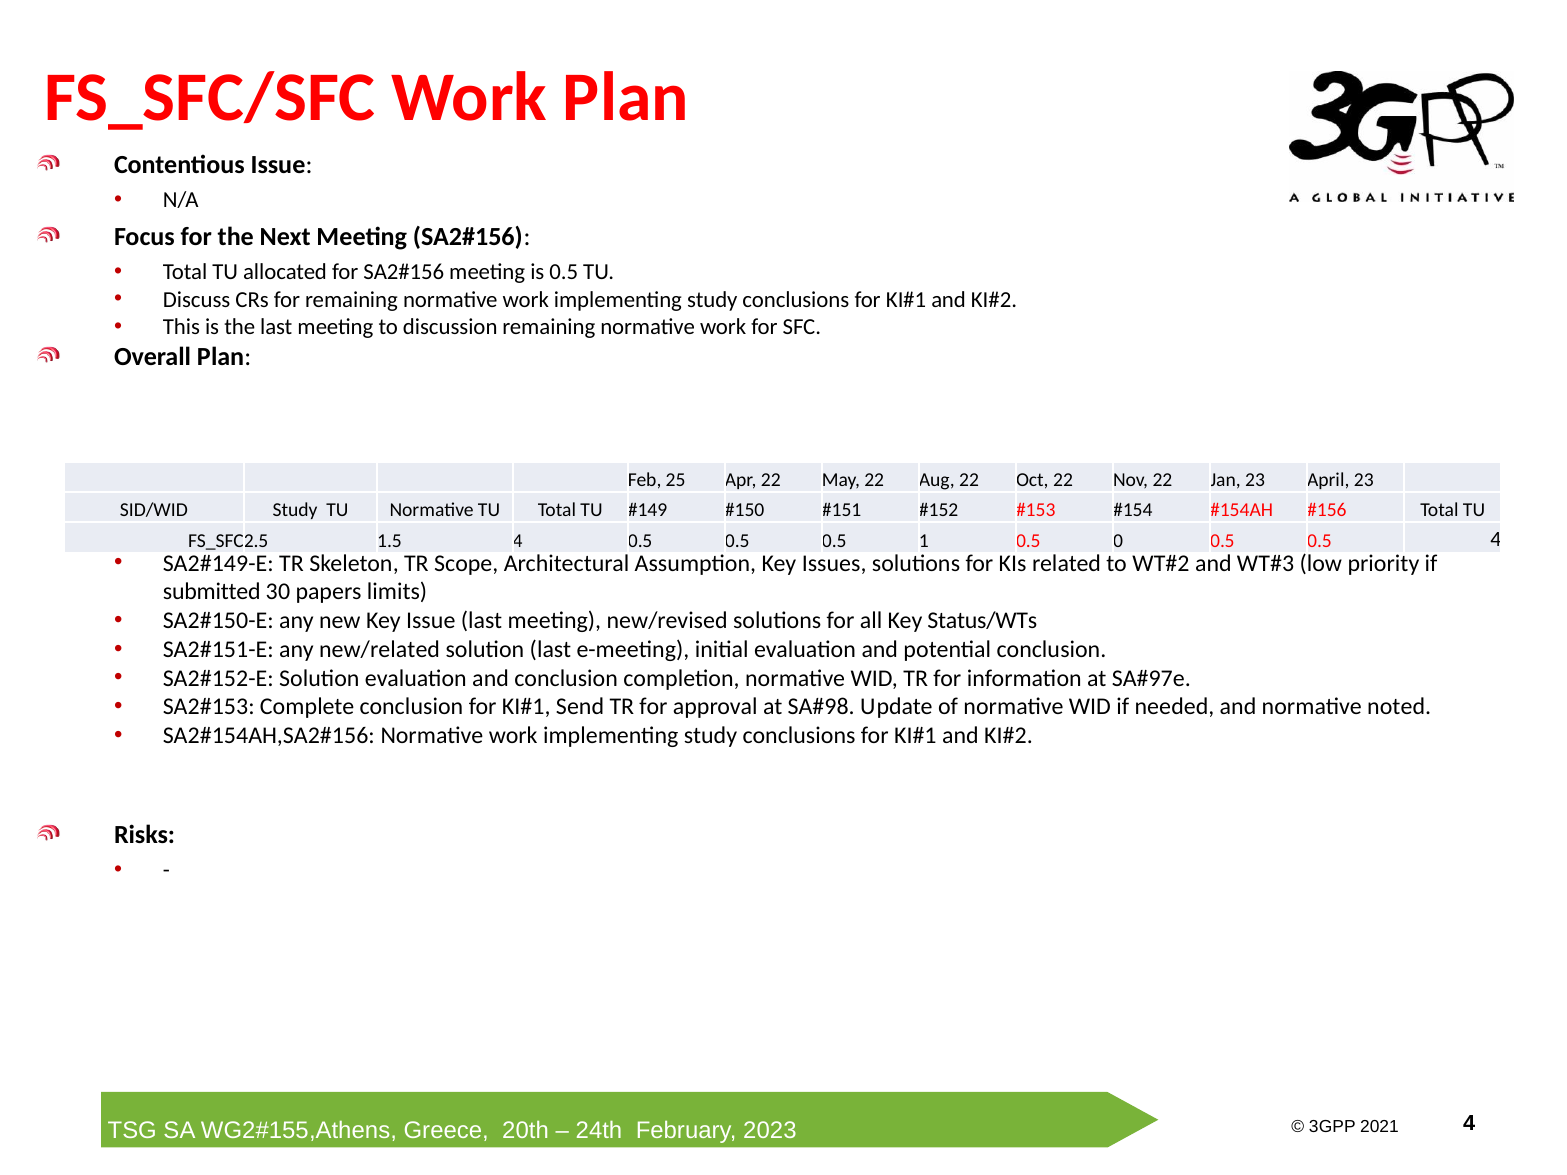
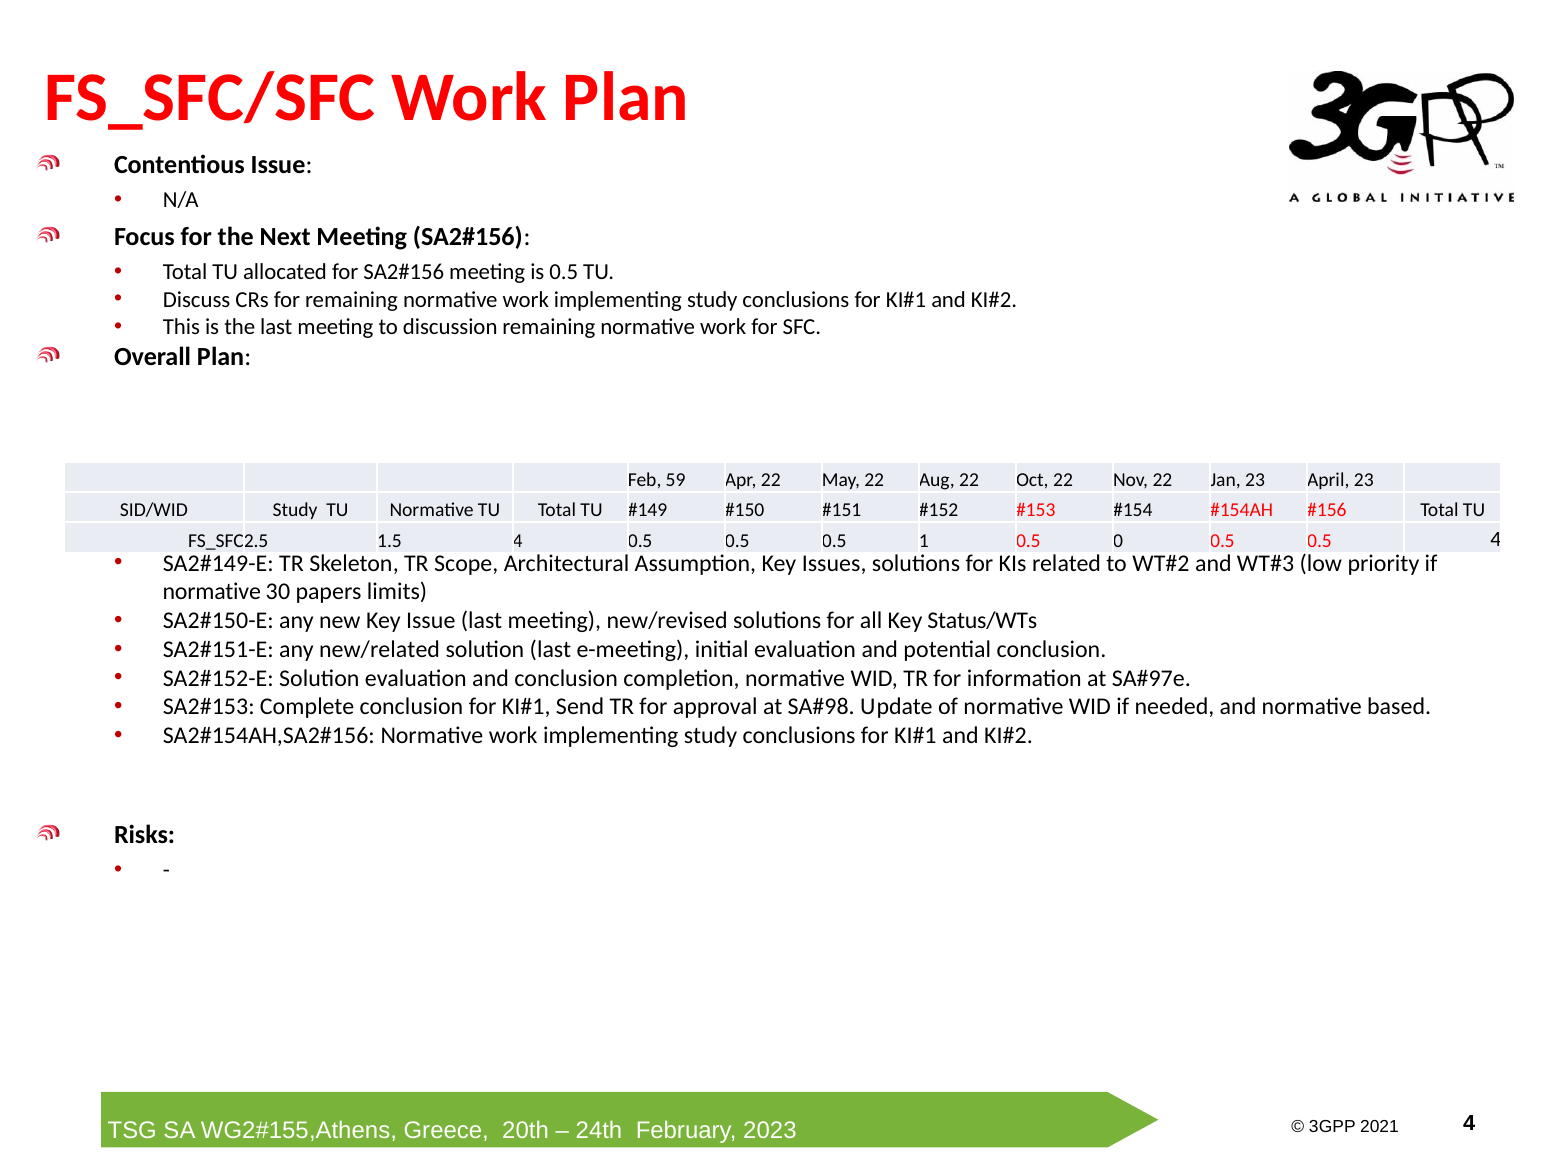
25: 25 -> 59 (676, 480)
submitted: submitted -> normative (212, 592)
noted: noted -> based (1399, 707)
